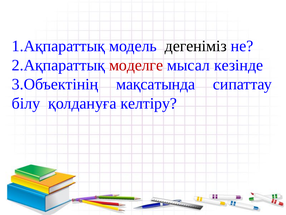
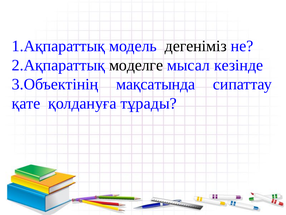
моделге colour: red -> black (136, 65)
білу: білу -> қате (26, 103)
келтіру: келтіру -> тұрады (149, 103)
